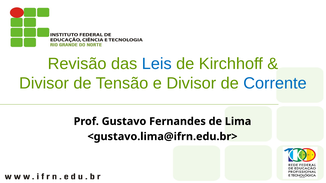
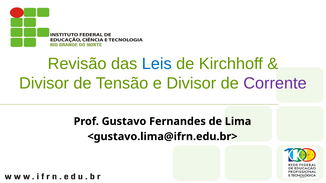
Corrente colour: blue -> purple (275, 83)
